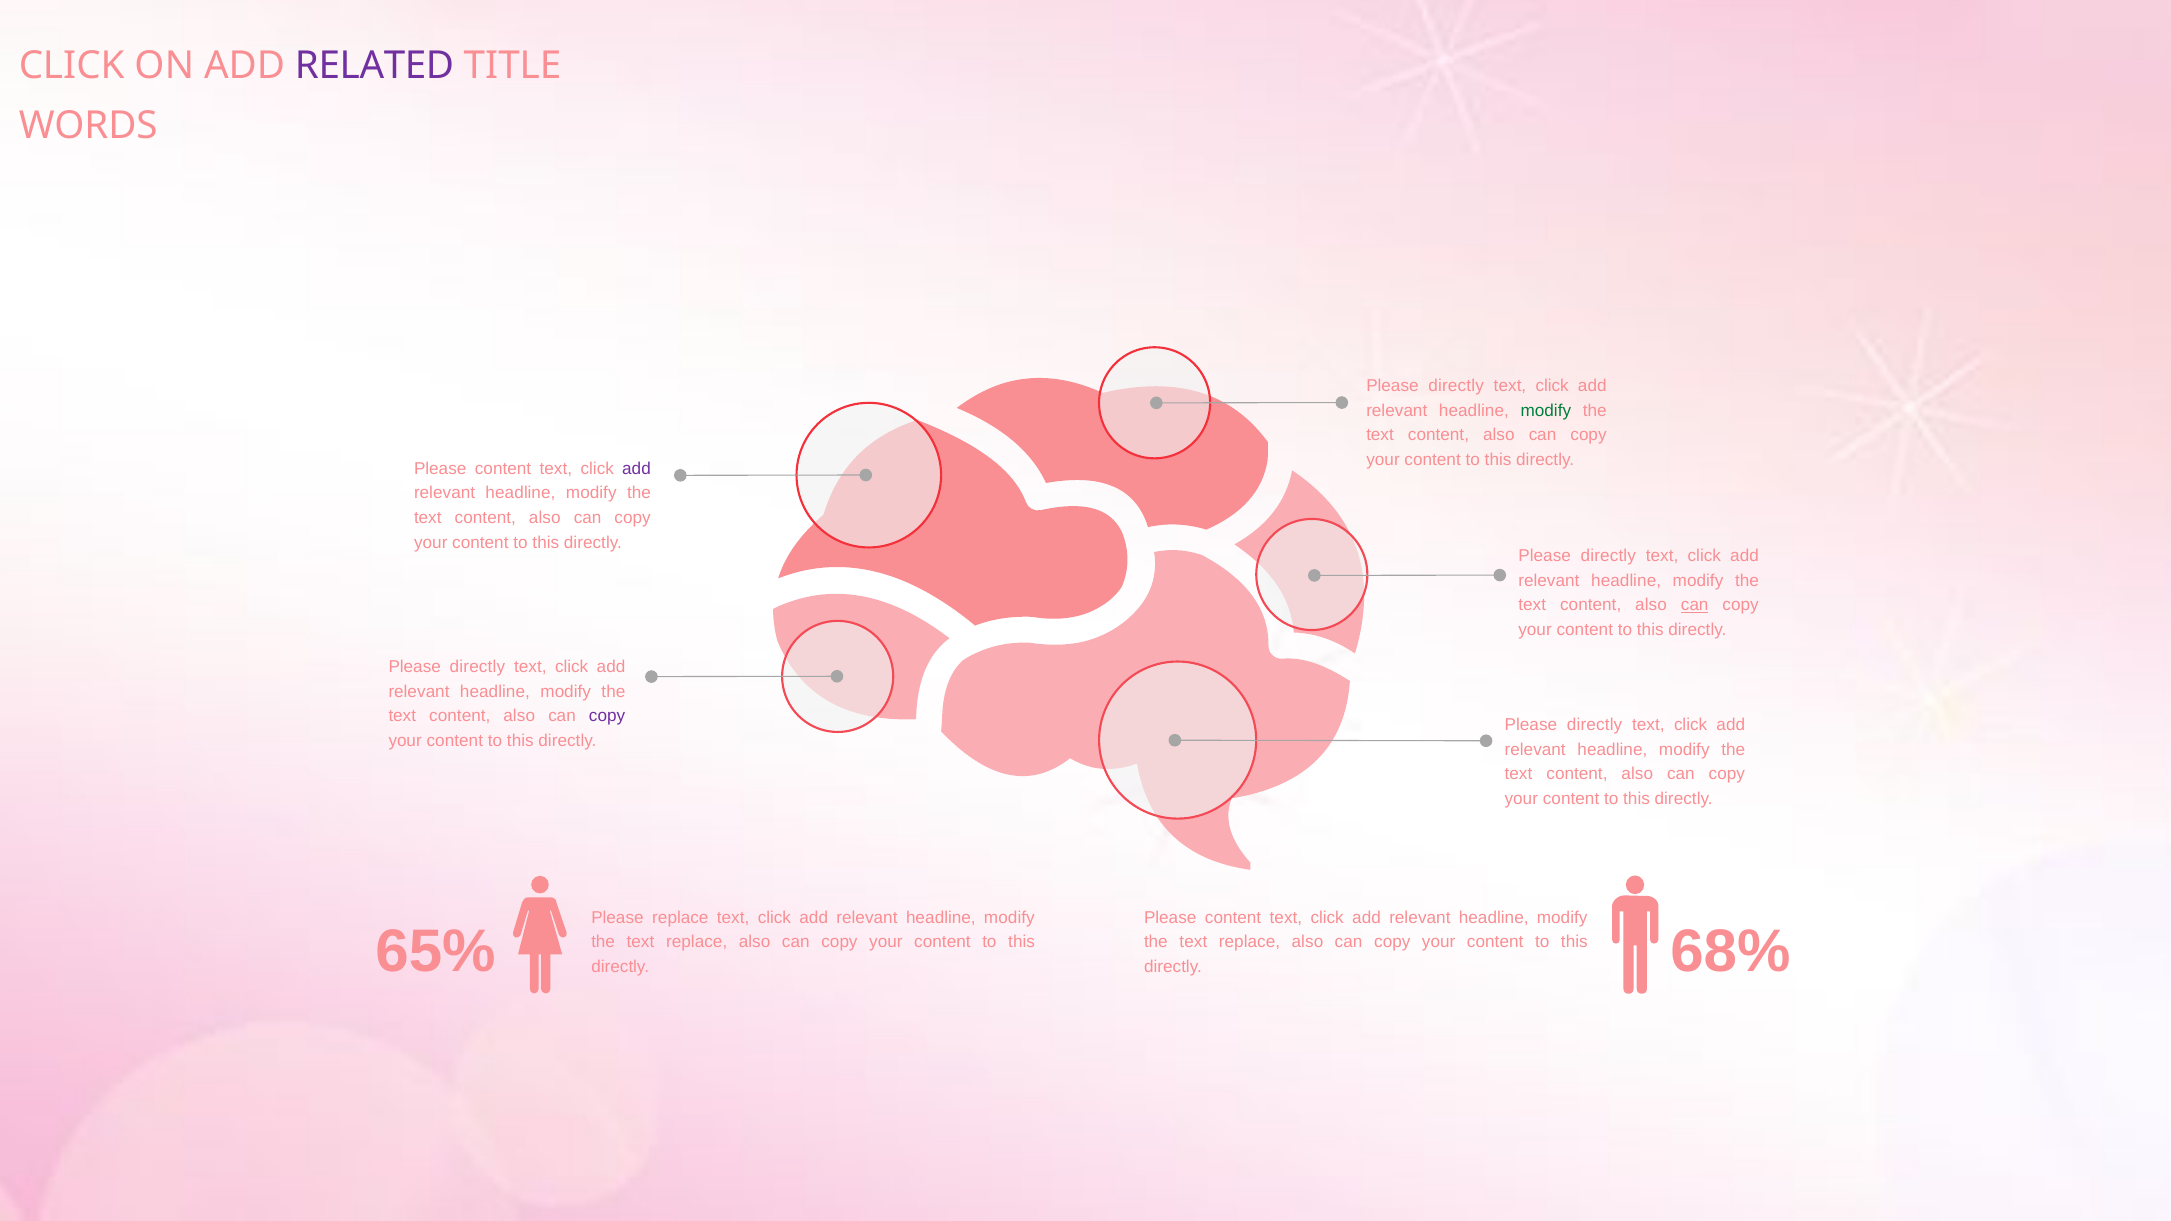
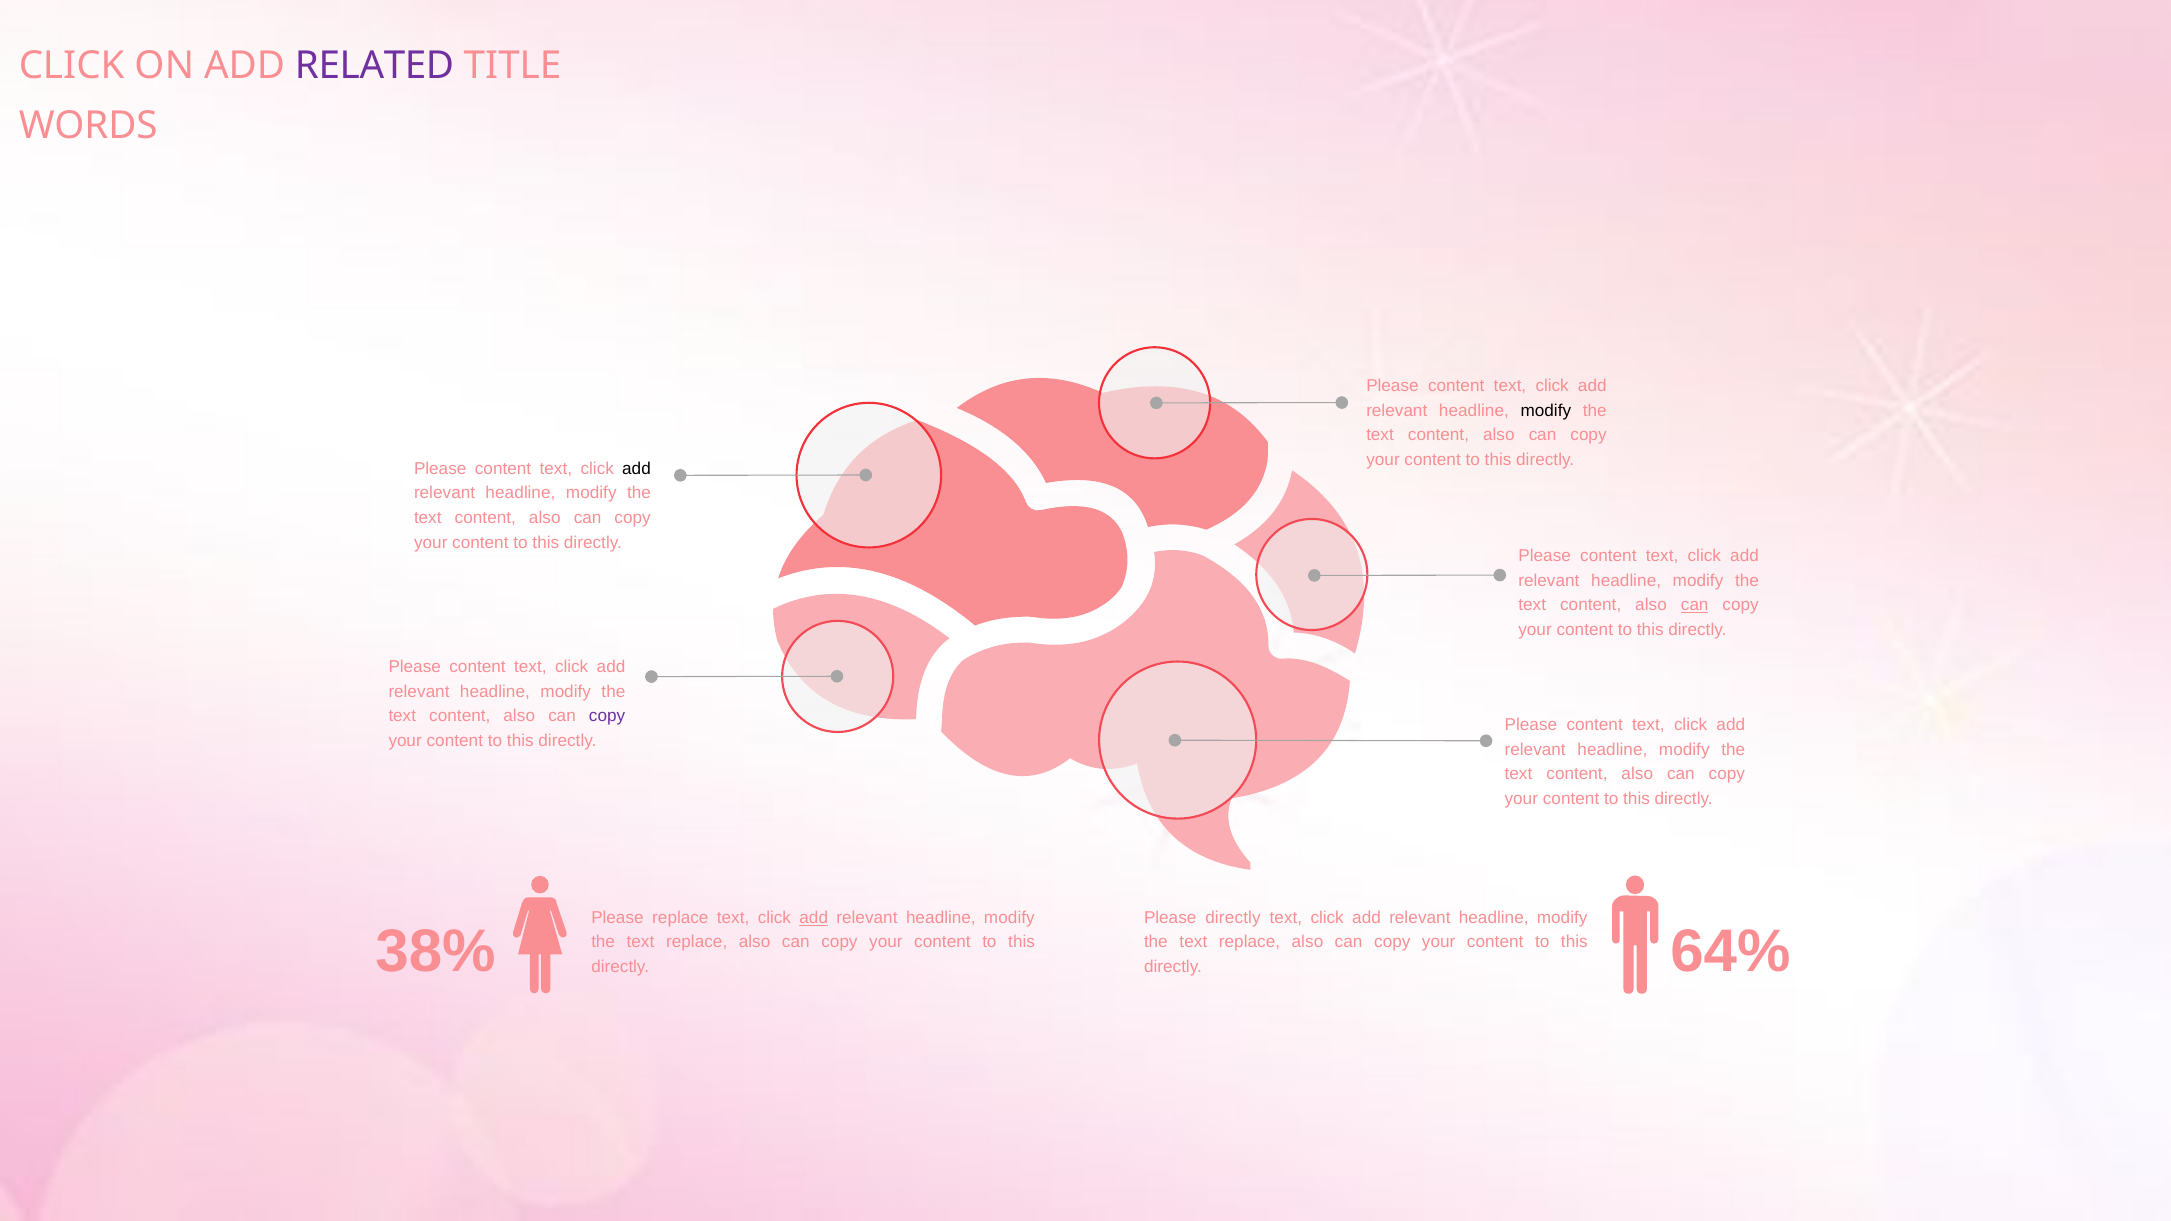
directly: directly -> content (1456, 386)
modify colour: green -> black (1546, 411)
add colour: purple -> black (636, 469)
directly: directly -> content (1608, 556)
directly: directly -> content (478, 667)
directly: directly -> content (1595, 725)
add underline: none -> present (814, 918)
content: content -> directly (1233, 918)
65%: 65% -> 38% (436, 951)
68%: 68% -> 64% (1730, 951)
